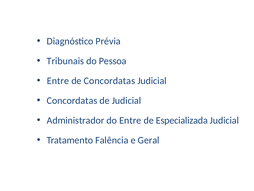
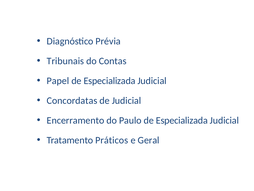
Pessoa: Pessoa -> Contas (113, 61)
Entre: Entre -> Papel (58, 81)
Concordatas: Concordatas -> Especializada (110, 81)
Administrador: Administrador -> Encerramento (75, 120)
do Entre: Entre -> Paulo (130, 120)
Falência: Falência -> Práticos (112, 140)
